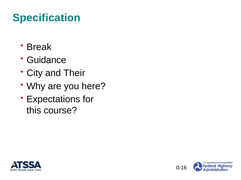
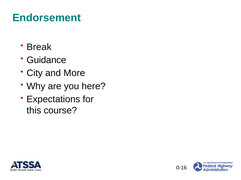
Specification: Specification -> Endorsement (47, 18)
Their: Their -> More (74, 73)
